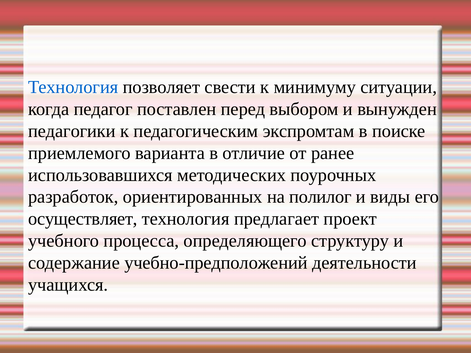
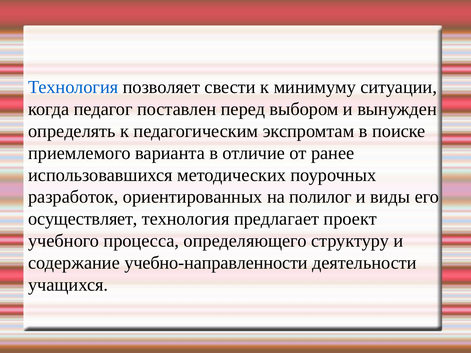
педагогики: педагогики -> определять (72, 131)
учебно-предположений: учебно-предположений -> учебно-направленности (216, 263)
